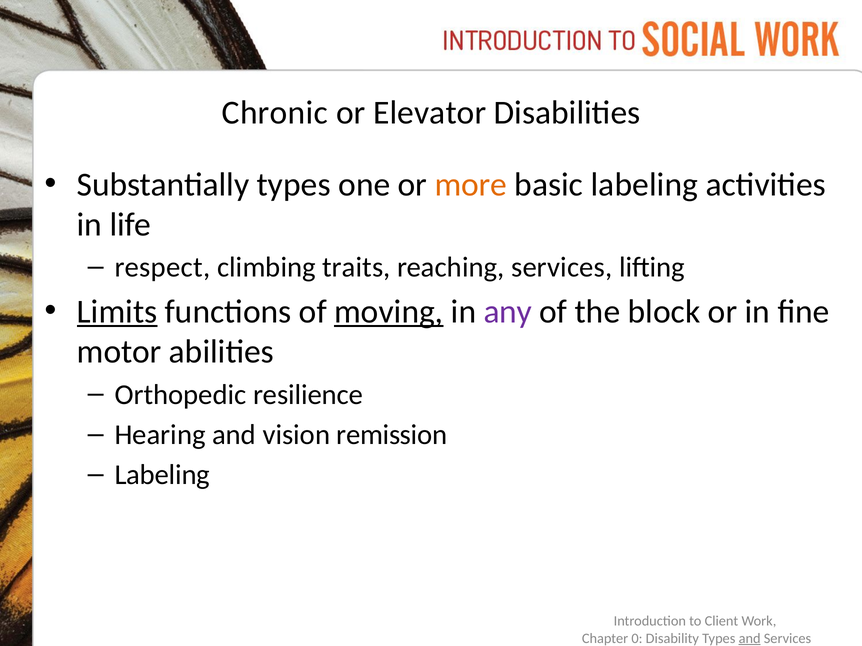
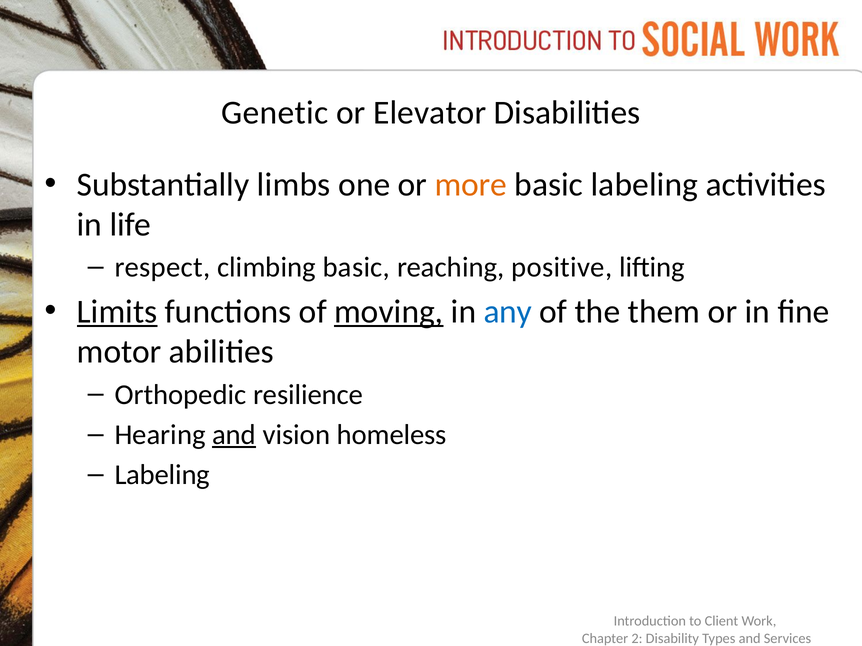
Chronic: Chronic -> Genetic (275, 113)
Substantially types: types -> limbs (294, 185)
climbing traits: traits -> basic (356, 268)
reaching services: services -> positive (562, 268)
any colour: purple -> blue (508, 312)
block: block -> them (664, 312)
and underline: none -> present (234, 435)
remission: remission -> homeless (392, 435)
0: 0 -> 2 (637, 639)
and underline: present -> none (750, 639)
